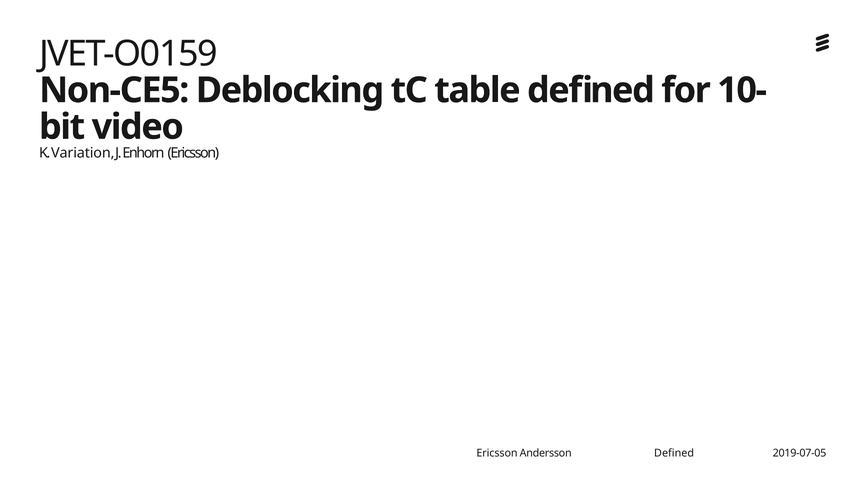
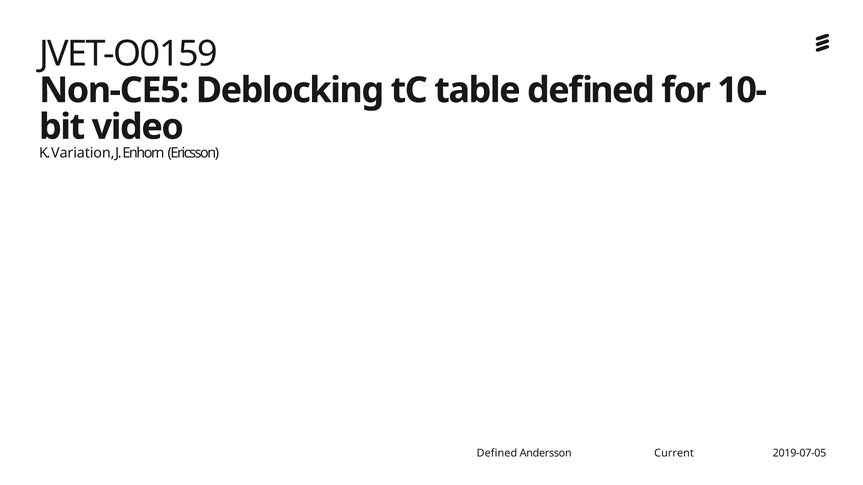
Ericsson: Ericsson -> Defined (497, 453)
Andersson Defined: Defined -> Current (674, 453)
